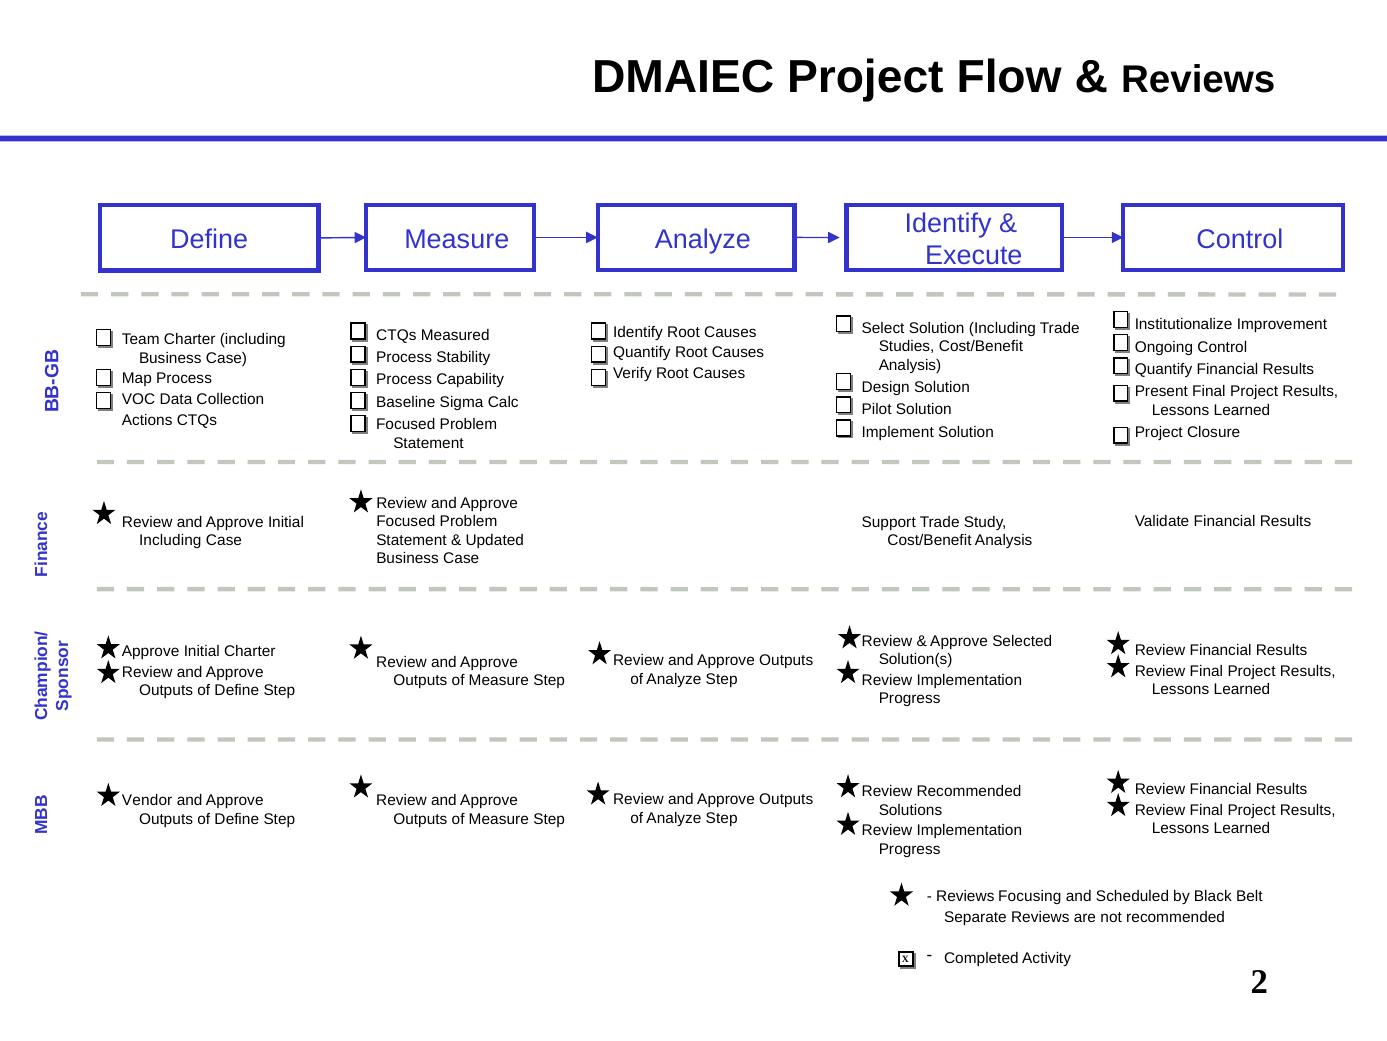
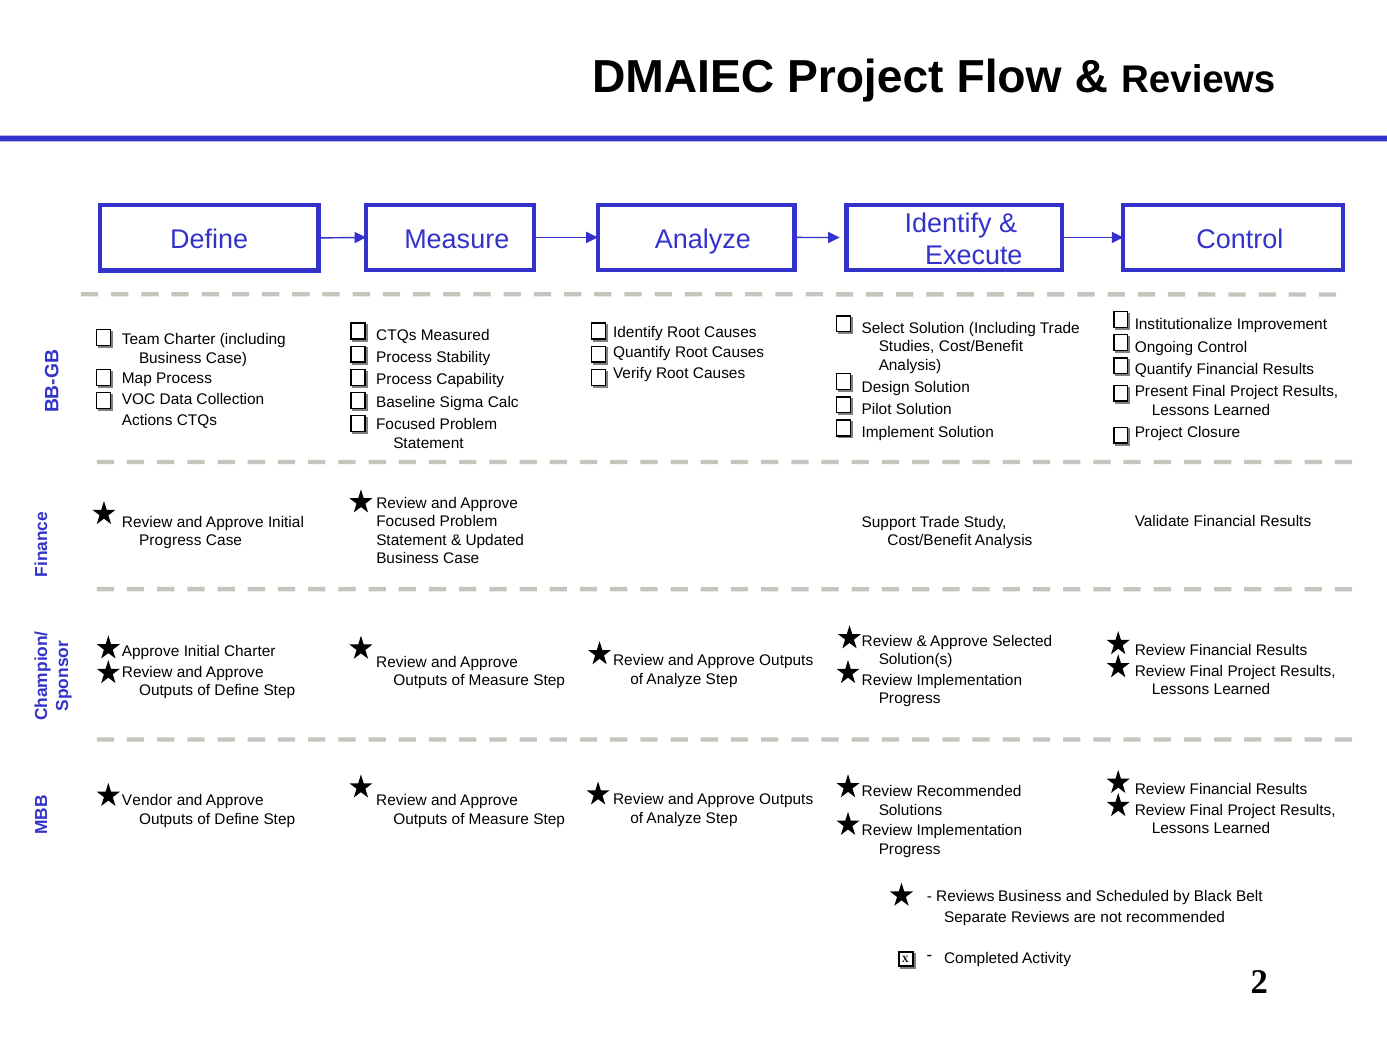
Including: Including -> Progress (170, 540)
Reviews Focusing: Focusing -> Business (1030, 896)
